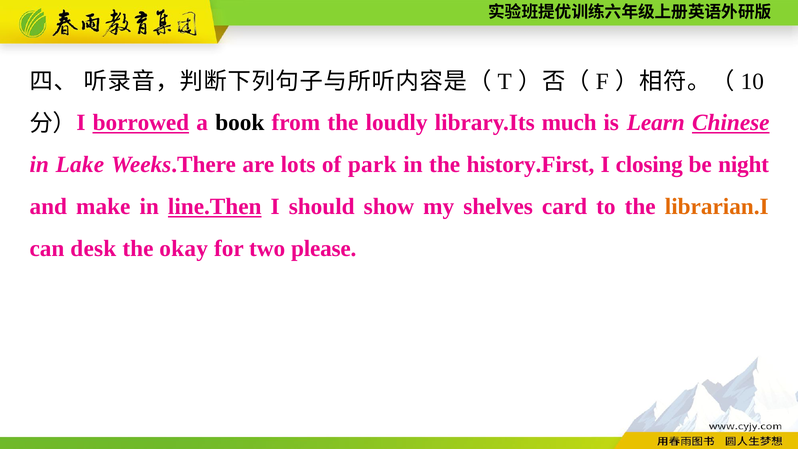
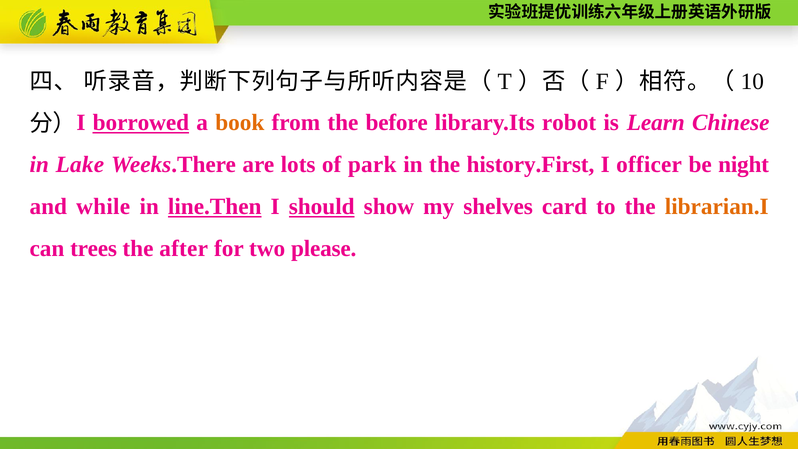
book colour: black -> orange (240, 123)
loudly: loudly -> before (397, 123)
much: much -> robot (569, 123)
Chinese underline: present -> none (731, 123)
closing: closing -> officer (649, 165)
make: make -> while (103, 207)
should underline: none -> present (322, 207)
desk: desk -> trees (94, 249)
okay: okay -> after (184, 249)
